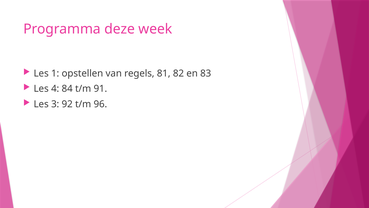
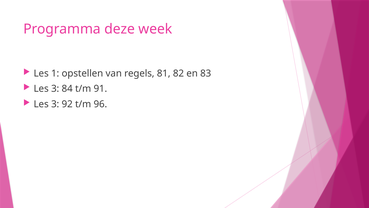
4: 4 -> 3 (55, 89)
